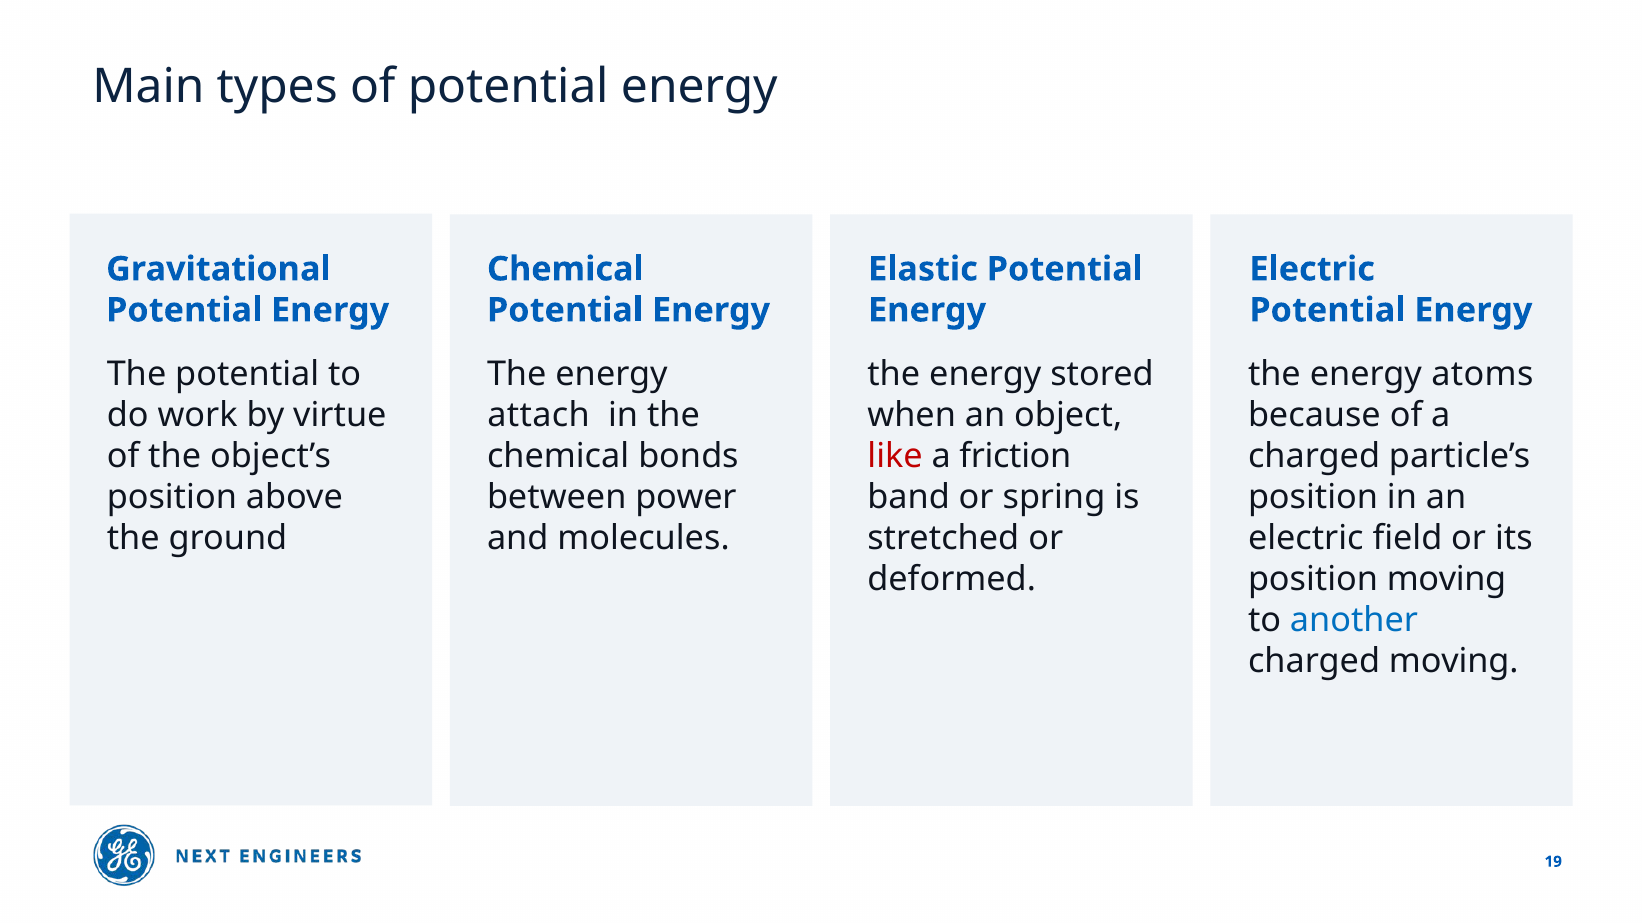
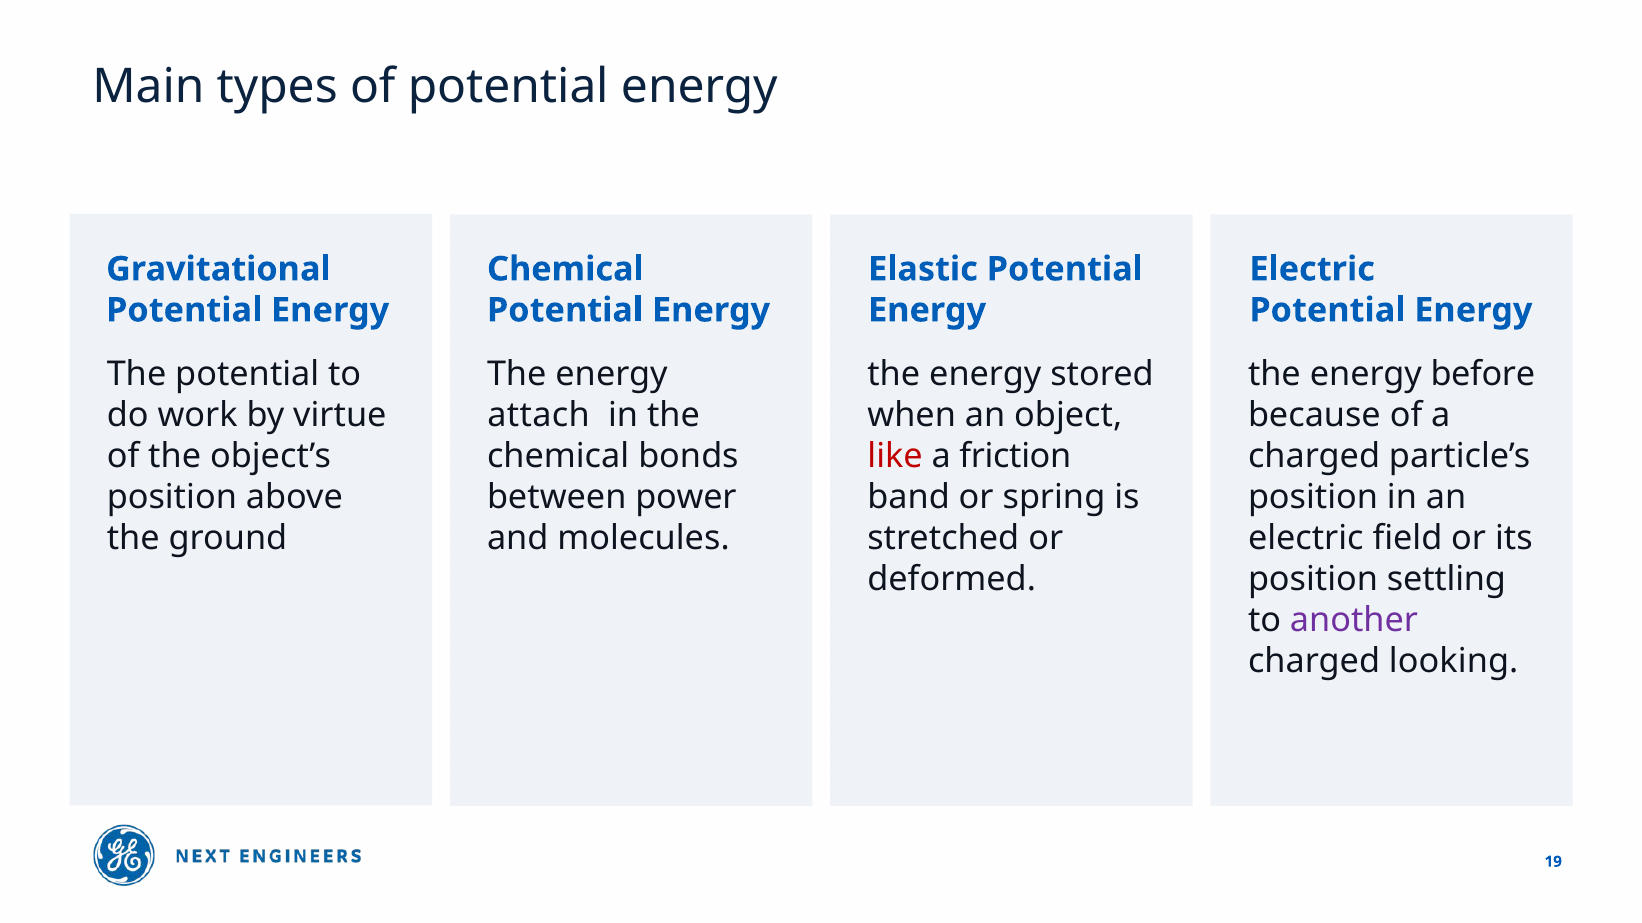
atoms: atoms -> before (1483, 374)
position moving: moving -> settling (1446, 579)
another colour: blue -> purple (1354, 621)
charged moving: moving -> looking (1454, 662)
